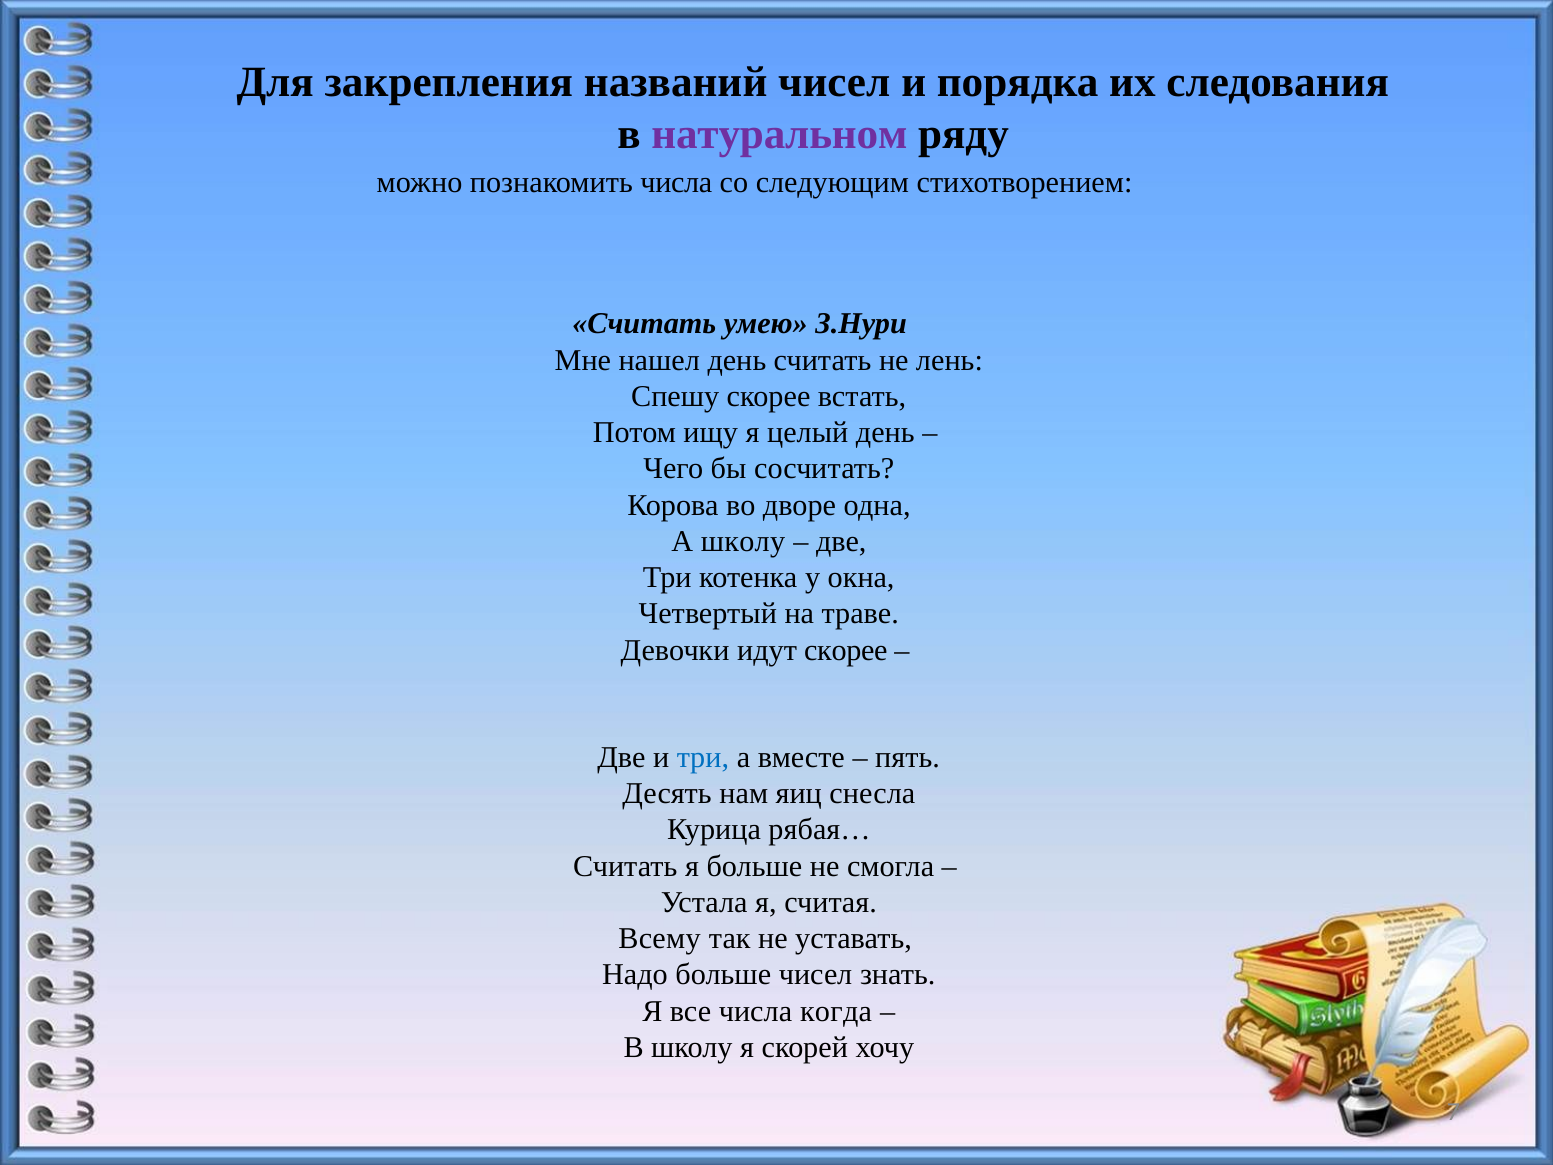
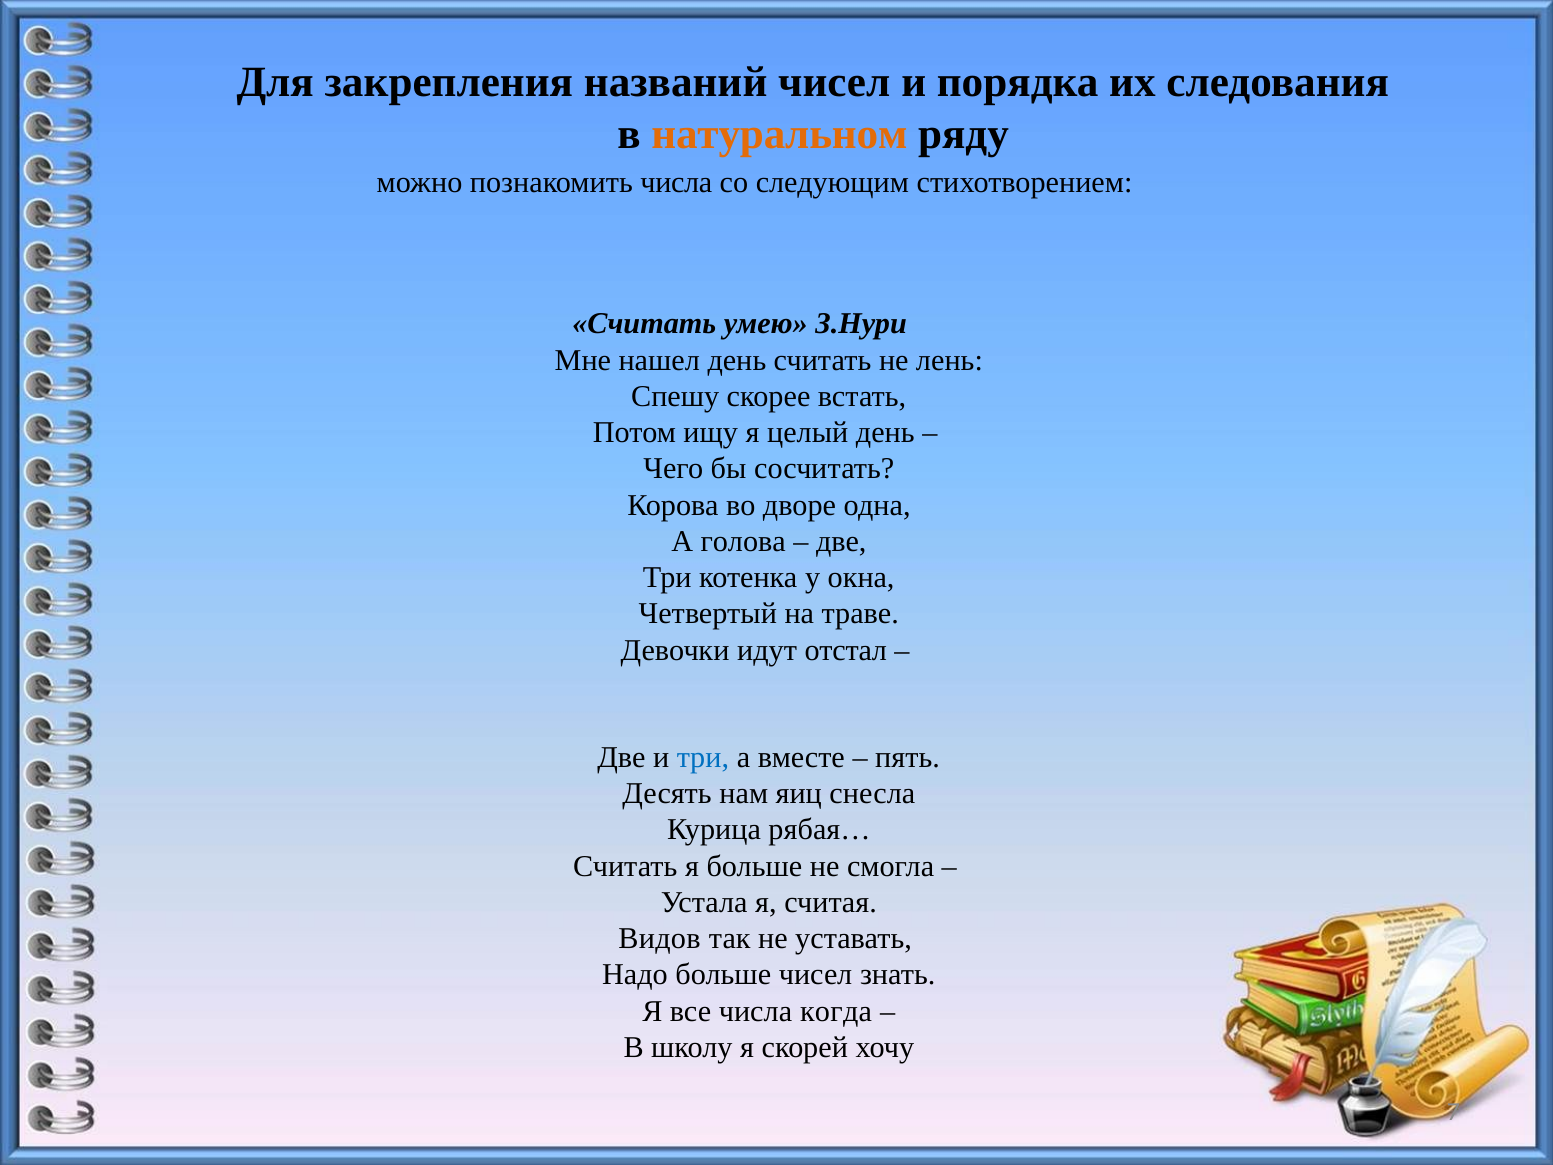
натуральном colour: purple -> orange (779, 134)
А школу: школу -> голова (743, 541)
идут скорее: скорее -> отстал (846, 650)
Всему: Всему -> Видов (659, 938)
